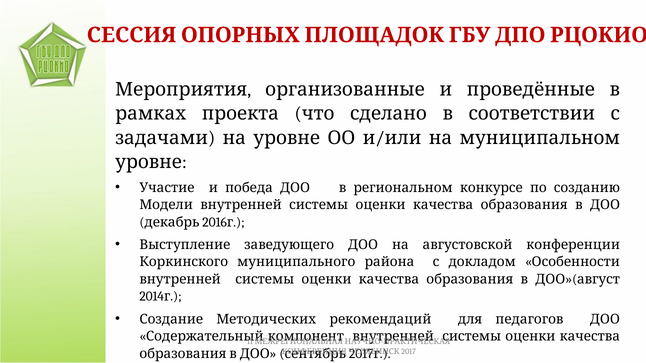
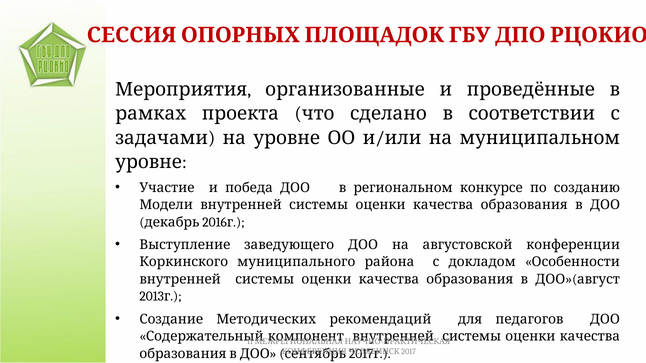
2014: 2014 -> 2013 (152, 297)
